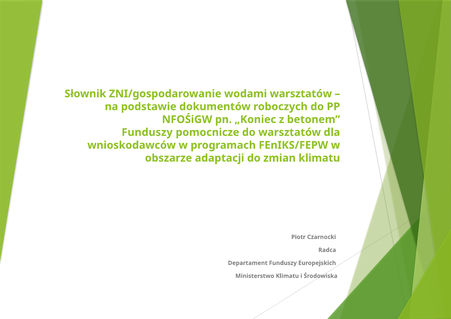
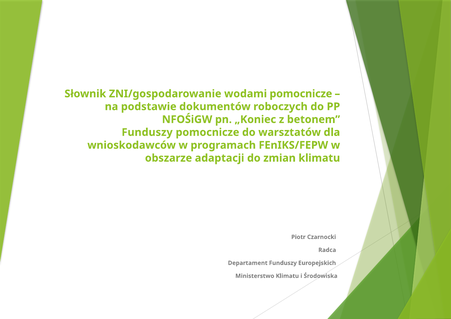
wodami warsztatów: warsztatów -> pomocnicze (301, 94)
